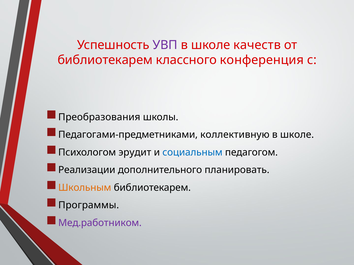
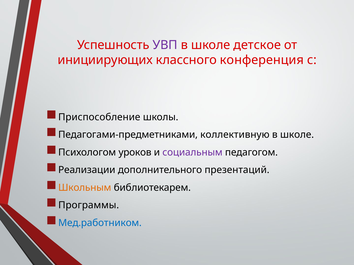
качеств: качеств -> детское (257, 45)
библиотекарем: библиотекарем -> инициирующих (105, 60)
Преобразования: Преобразования -> Приспособление (99, 117)
эрудит: эрудит -> уроков (135, 153)
социальным colour: blue -> purple (192, 153)
планировать: планировать -> презентаций (237, 170)
Мед.работником colour: purple -> blue (100, 223)
